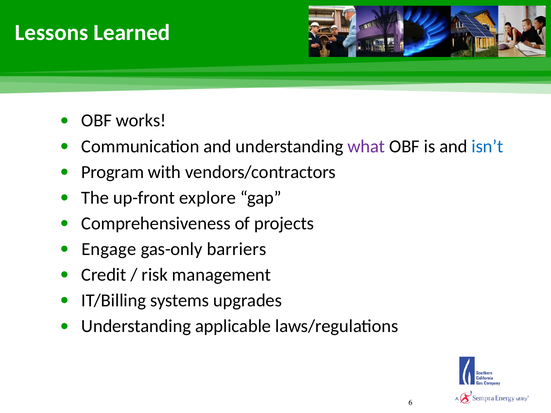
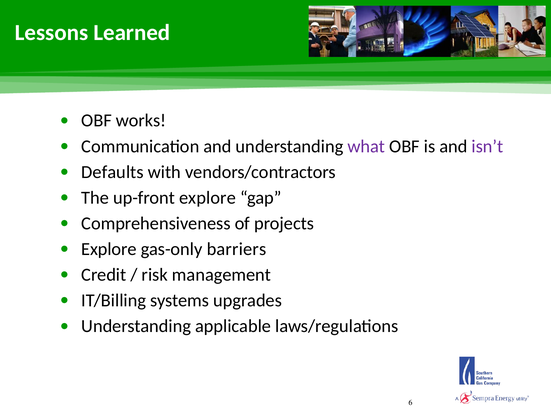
isn’t colour: blue -> purple (487, 146)
Program: Program -> Defaults (112, 172)
Engage: Engage -> Explore (109, 249)
